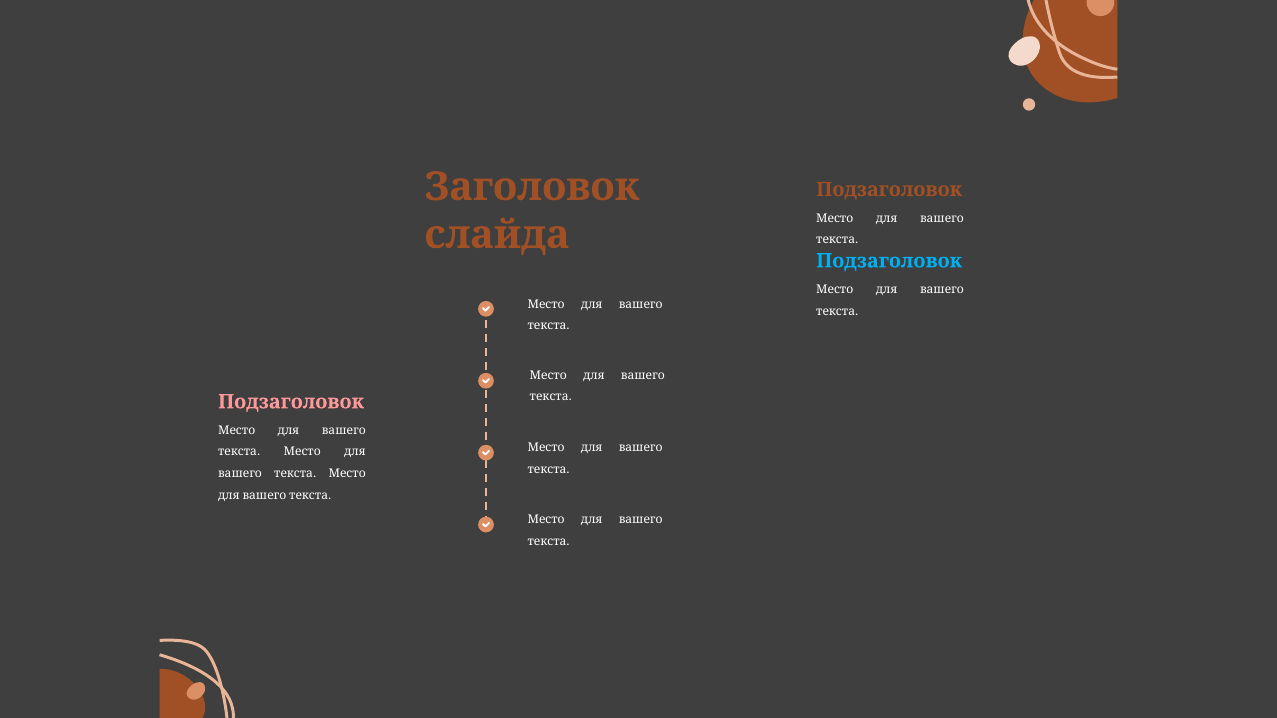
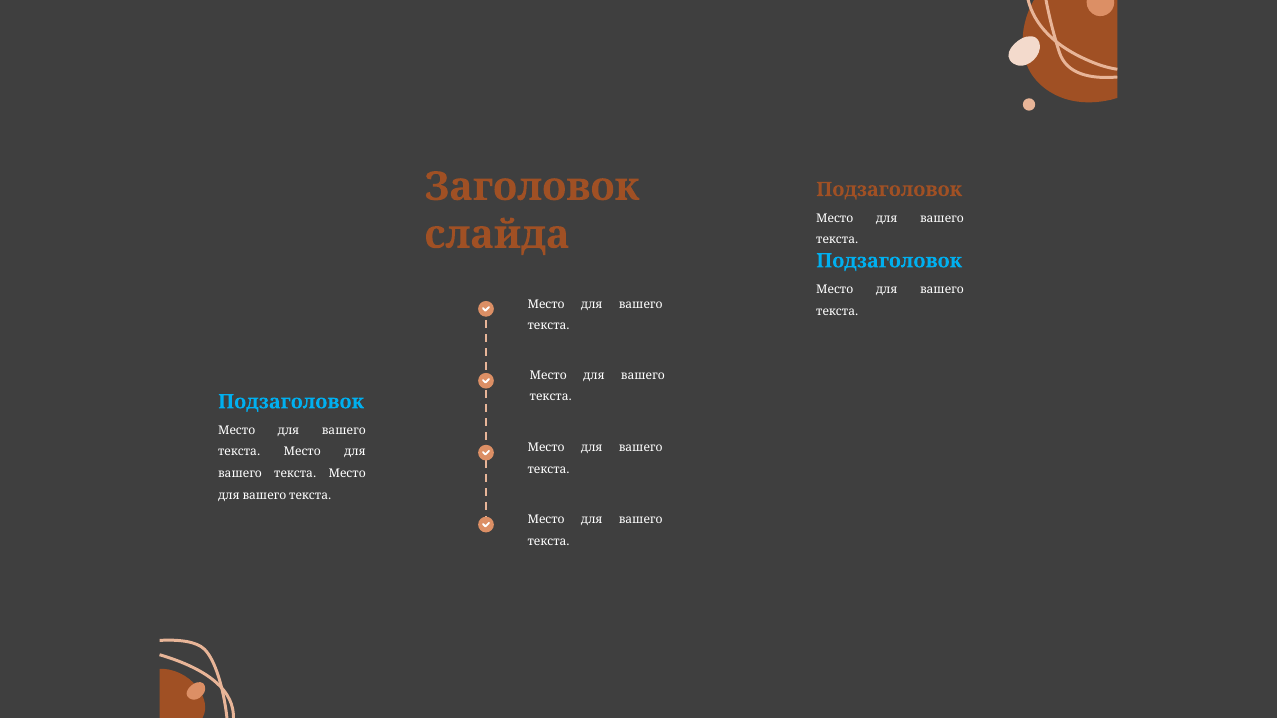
Подзаголовок colour: pink -> light blue (291, 402)
